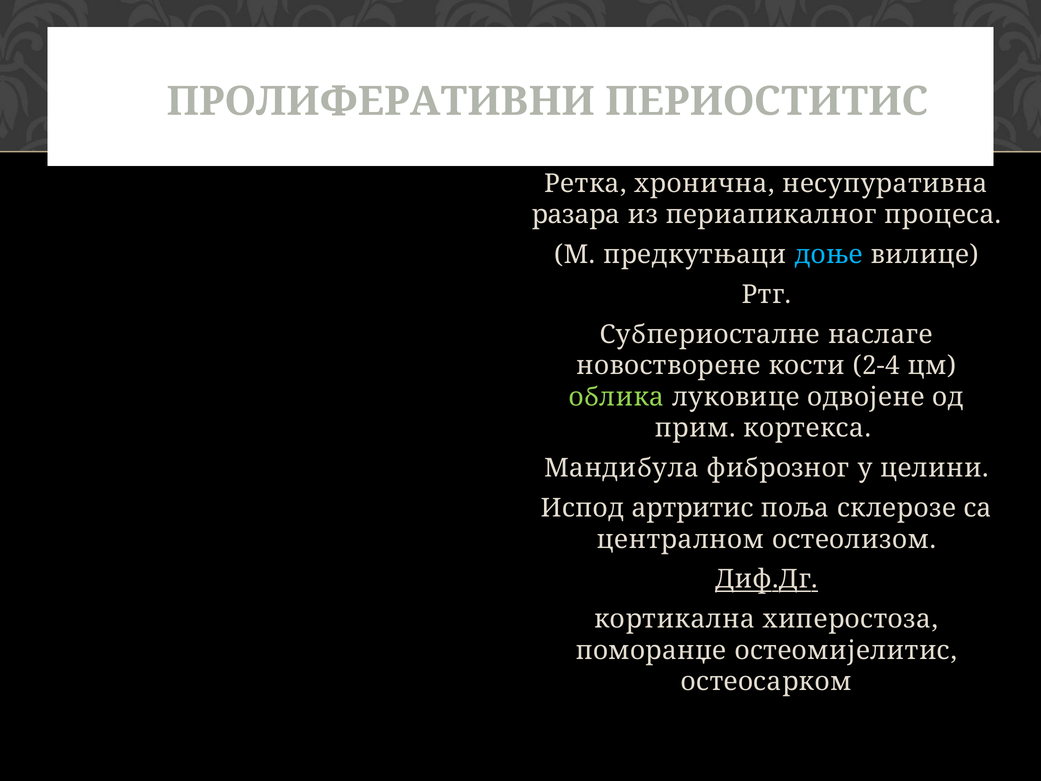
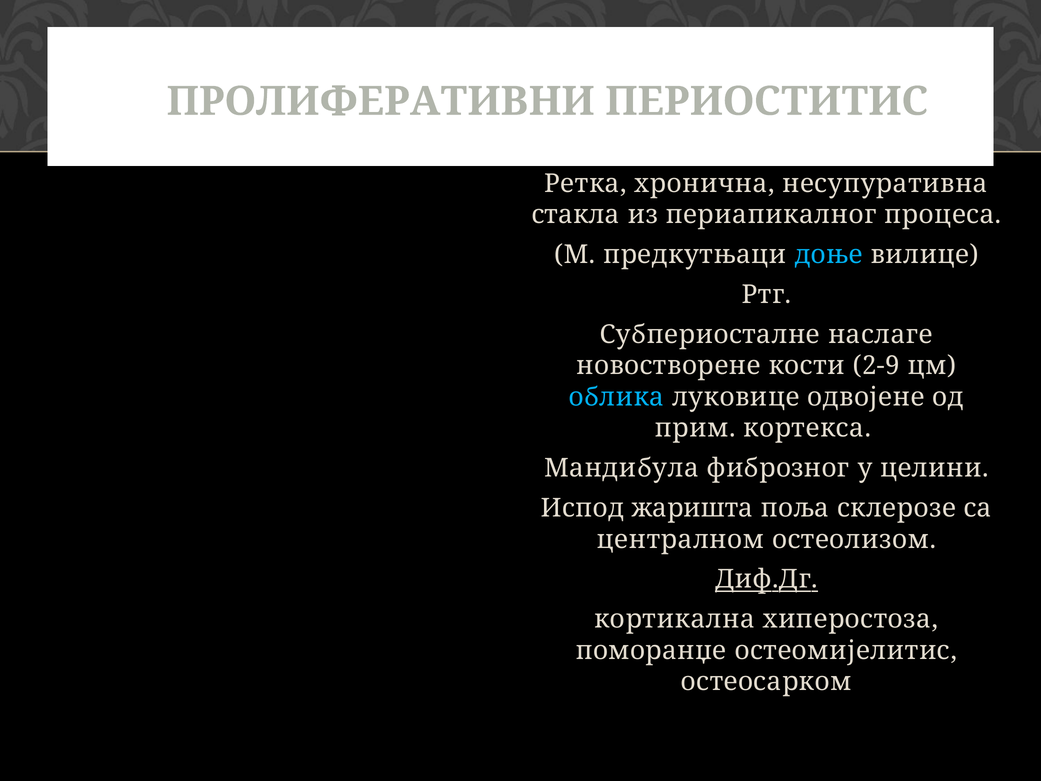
разара: разара -> стакла (576, 215)
2-4: 2-4 -> 2-9 (876, 366)
облика colour: light green -> light blue (616, 397)
артритис: артритис -> жаришта (693, 508)
